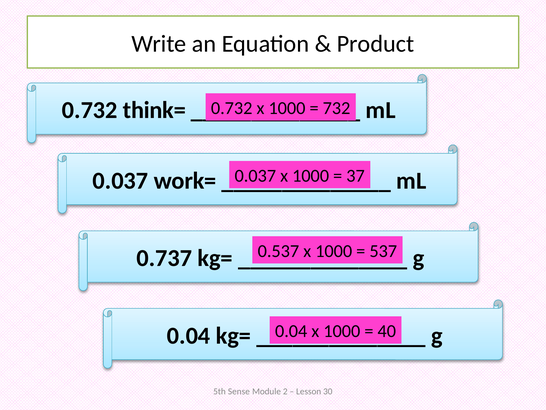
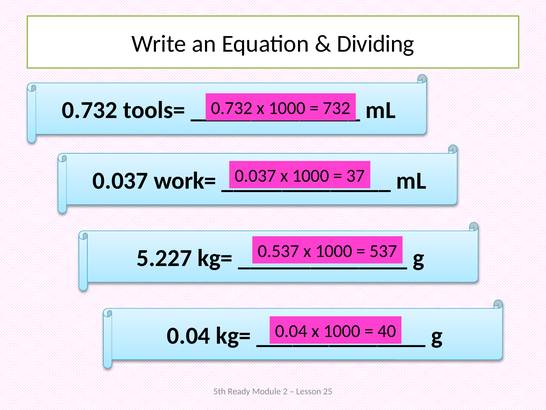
Product: Product -> Dividing (376, 44)
think=: think= -> tools= (154, 110)
0.737: 0.737 -> 5.227 (164, 258)
Sense: Sense -> Ready (239, 391)
30: 30 -> 25 (328, 391)
